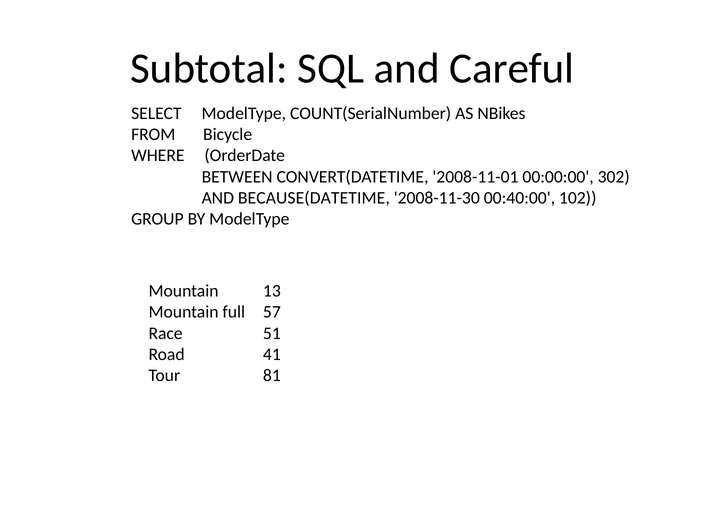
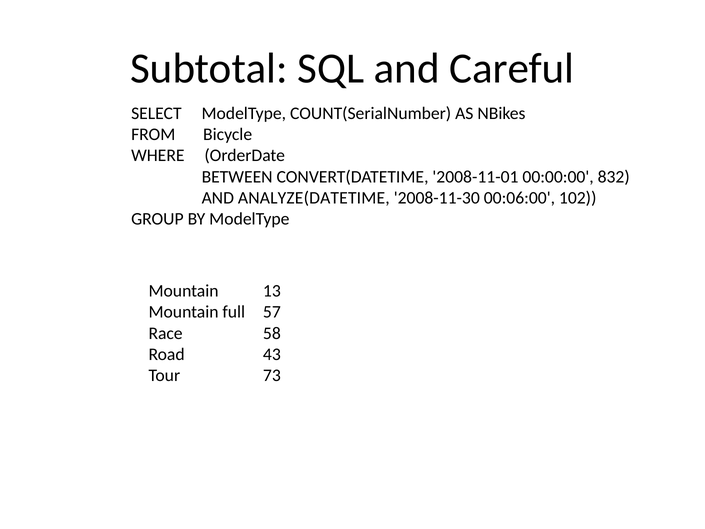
302: 302 -> 832 (614, 177)
BECAUSE(DATETIME: BECAUSE(DATETIME -> ANALYZE(DATETIME (314, 198)
00:40:00: 00:40:00 -> 00:06:00 (519, 198)
51: 51 -> 58 (272, 333)
41: 41 -> 43 (272, 354)
81: 81 -> 73 (272, 375)
